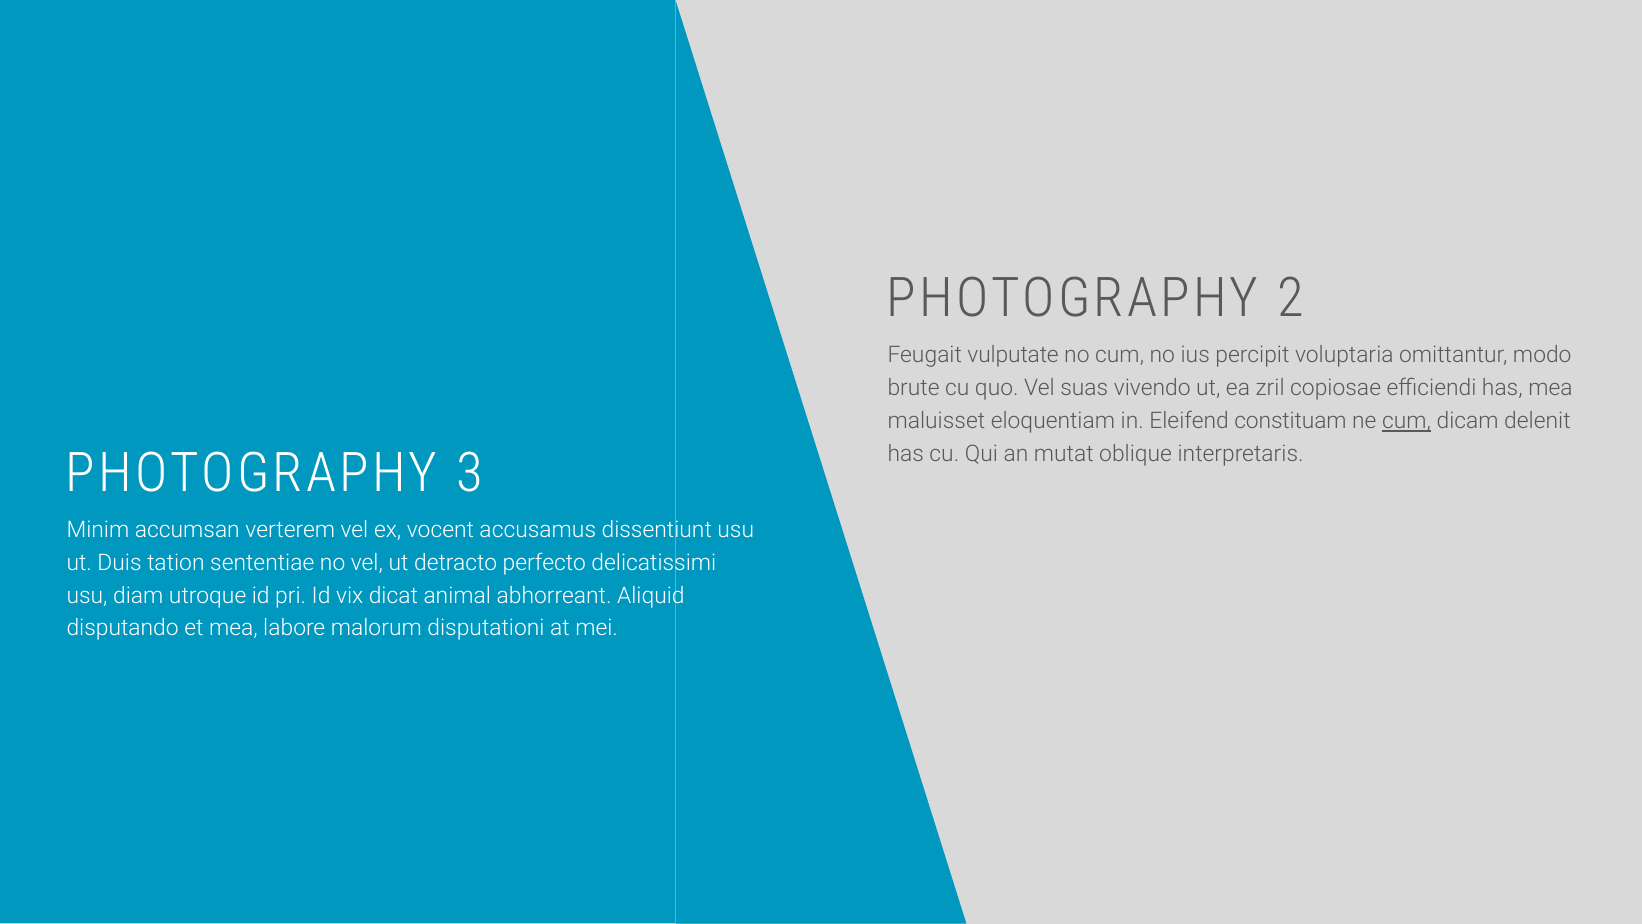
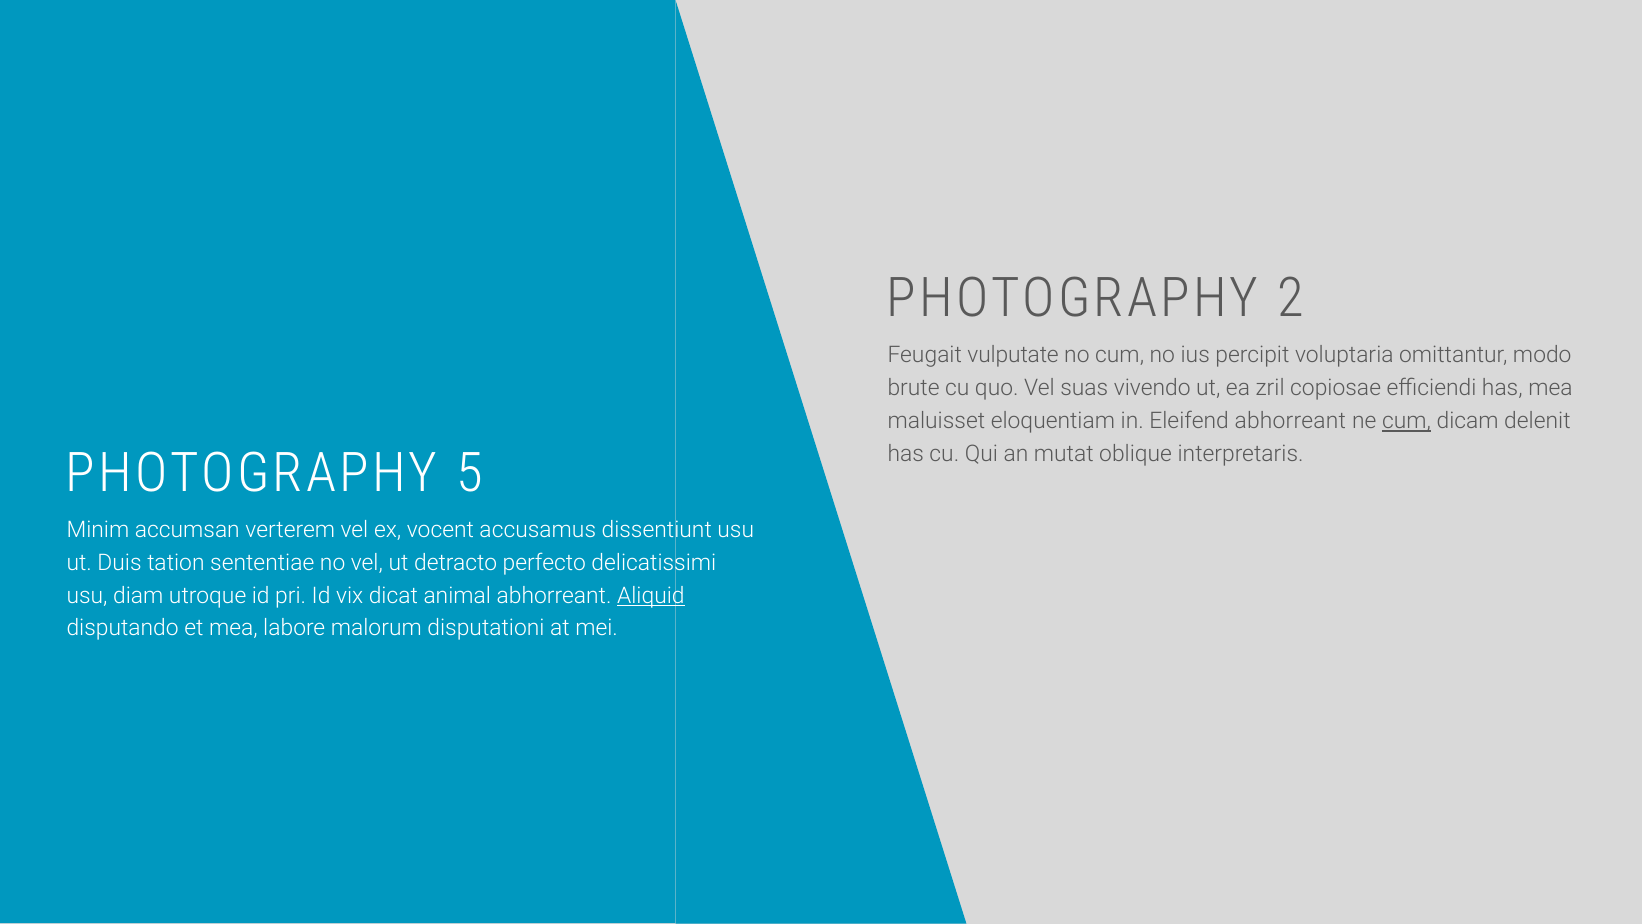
Eleifend constituam: constituam -> abhorreant (1290, 421)
3: 3 -> 5 (470, 473)
Aliquid underline: none -> present (651, 595)
